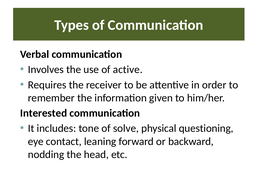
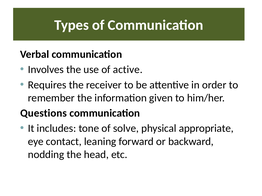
Interested: Interested -> Questions (44, 113)
questioning: questioning -> appropriate (206, 129)
